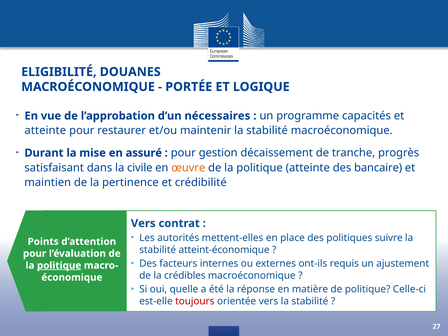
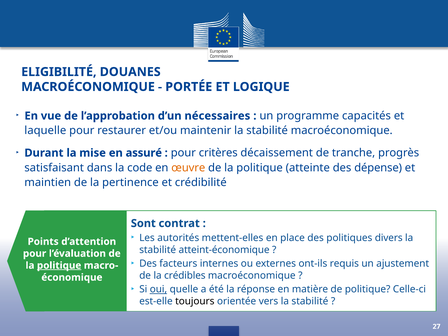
atteinte: atteinte -> laquelle (45, 131)
gestion: gestion -> critères (218, 153)
civile: civile -> code (140, 168)
bancaire: bancaire -> dépense (378, 168)
Vers: Vers -> Sont (143, 223)
suivre: suivre -> divers (389, 238)
oui underline: none -> present (158, 289)
toujours colour: red -> black (195, 301)
